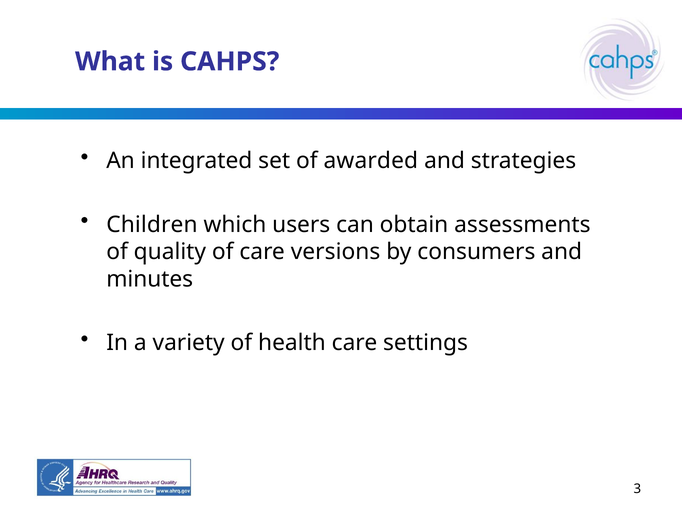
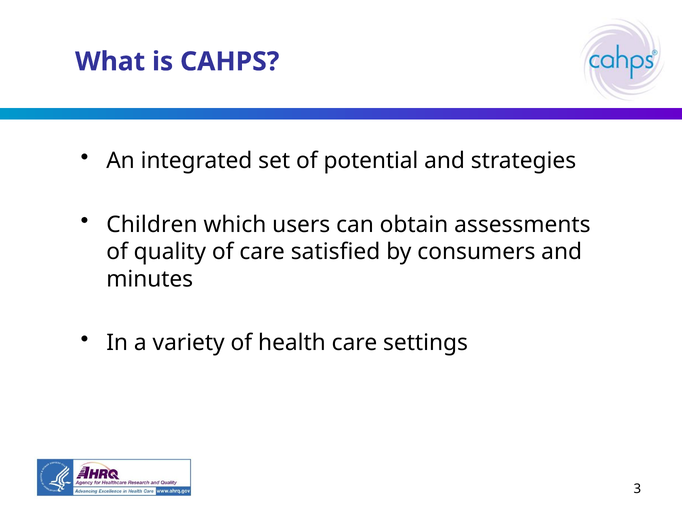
awarded: awarded -> potential (371, 161)
versions: versions -> satisfied (336, 252)
